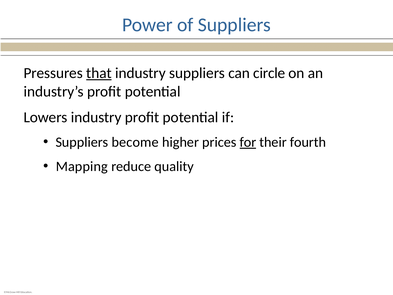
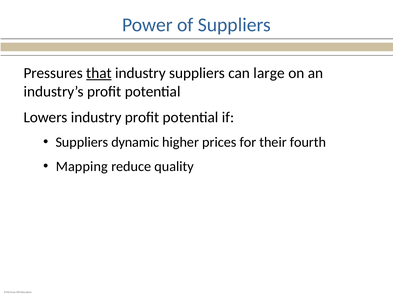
circle: circle -> large (269, 73)
become: become -> dynamic (135, 142)
for underline: present -> none (248, 142)
